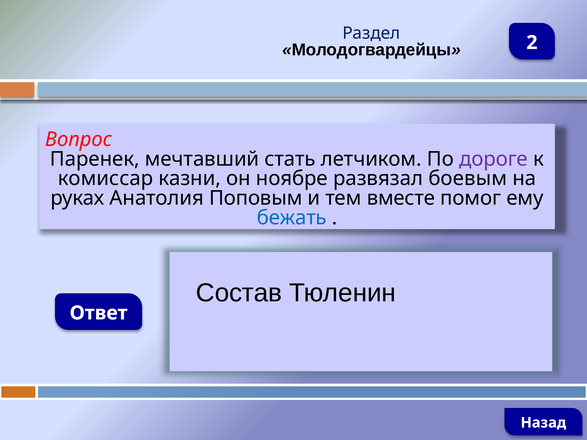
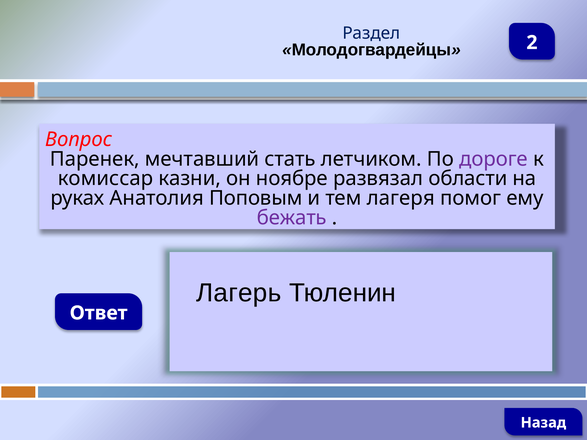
боевым: боевым -> области (468, 179)
вместе: вместе -> лагеря (401, 198)
бежать colour: blue -> purple (292, 218)
Состав: Состав -> Лагерь (239, 293)
